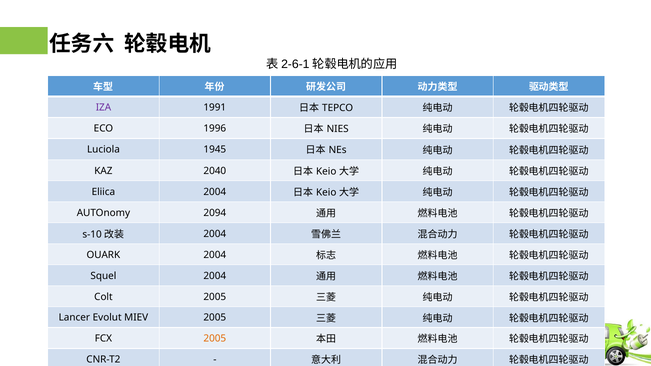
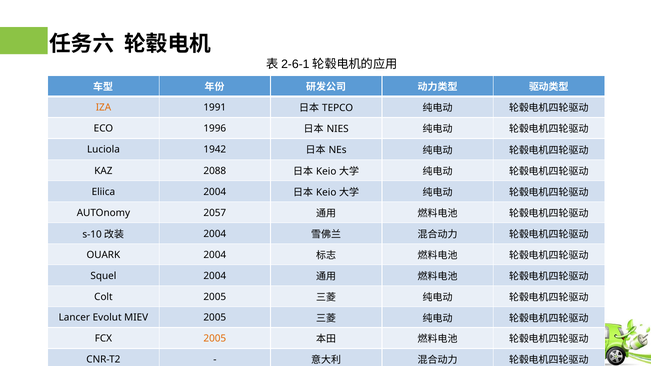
IZA colour: purple -> orange (103, 108)
1945: 1945 -> 1942 (215, 150)
2040: 2040 -> 2088 (215, 171)
2094: 2094 -> 2057 (215, 213)
